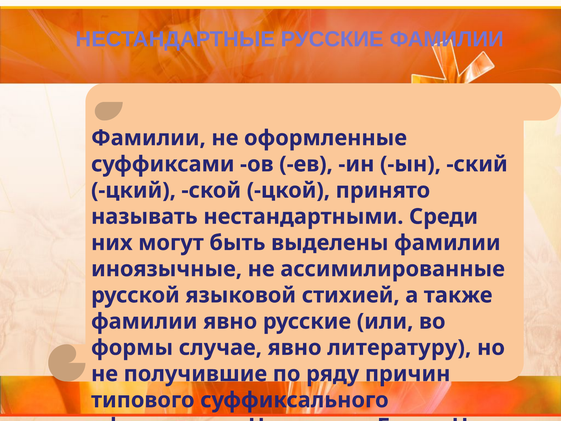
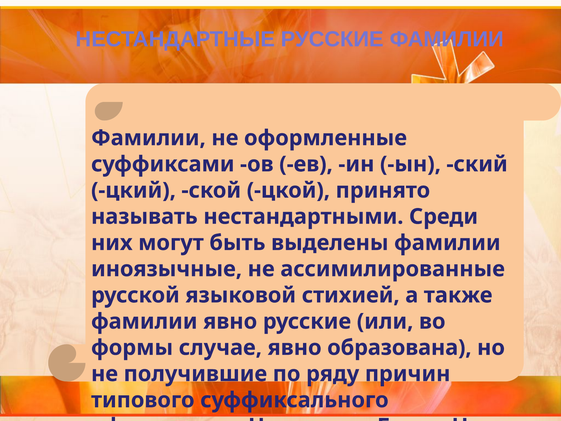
литературу: литературу -> образована (399, 347)
